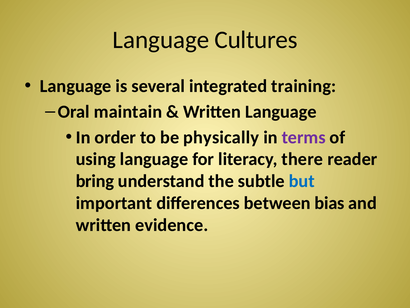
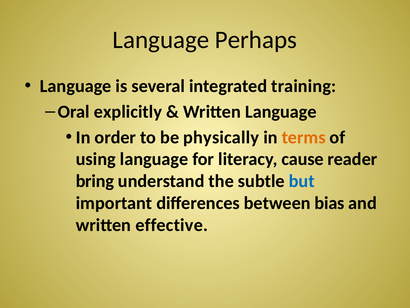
Cultures: Cultures -> Perhaps (256, 40)
maintain: maintain -> explicitly (128, 112)
terms colour: purple -> orange (304, 137)
there: there -> cause (303, 159)
evidence: evidence -> effective (172, 225)
